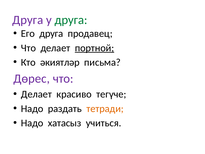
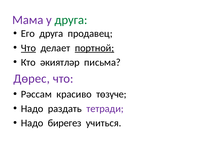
Друга: Друга -> Мама (28, 20)
Что underline: none -> present (28, 48)
Делает: Делает -> Рәссам (36, 94)
тегүче: тегүче -> төзүче (111, 94)
тетради colour: orange -> purple (105, 108)
хатасыз: хатасыз -> бирегез (65, 123)
